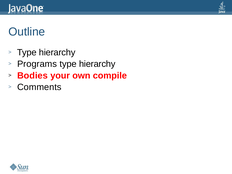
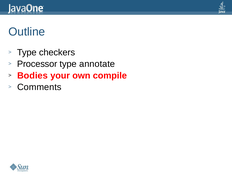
hierarchy: hierarchy -> checkers (57, 52)
Programs: Programs -> Processor (37, 64)
hierarchy: hierarchy -> annotate (97, 64)
